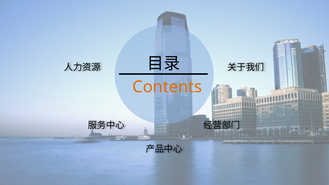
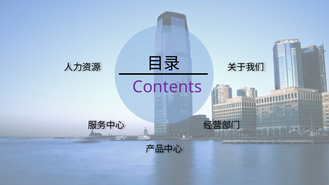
Contents colour: orange -> purple (167, 87)
